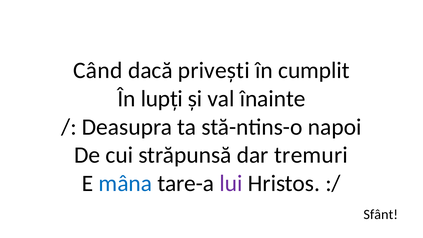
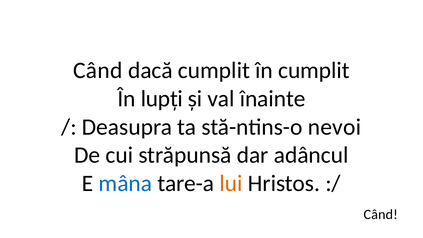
dacă privești: privești -> cumplit (214, 71)
napoi: napoi -> nevoi (334, 127)
tremuri: tremuri -> adâncul (311, 155)
lui colour: purple -> orange (231, 183)
Sfânt: Sfânt -> Când (381, 215)
